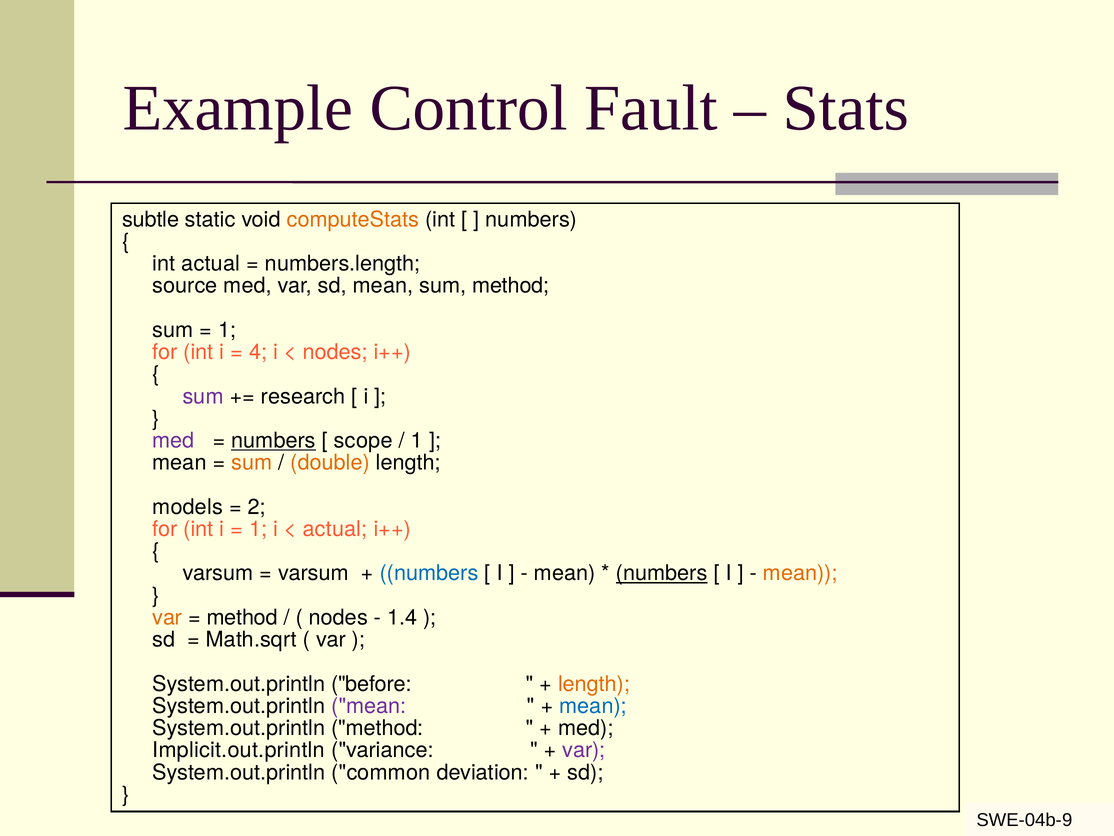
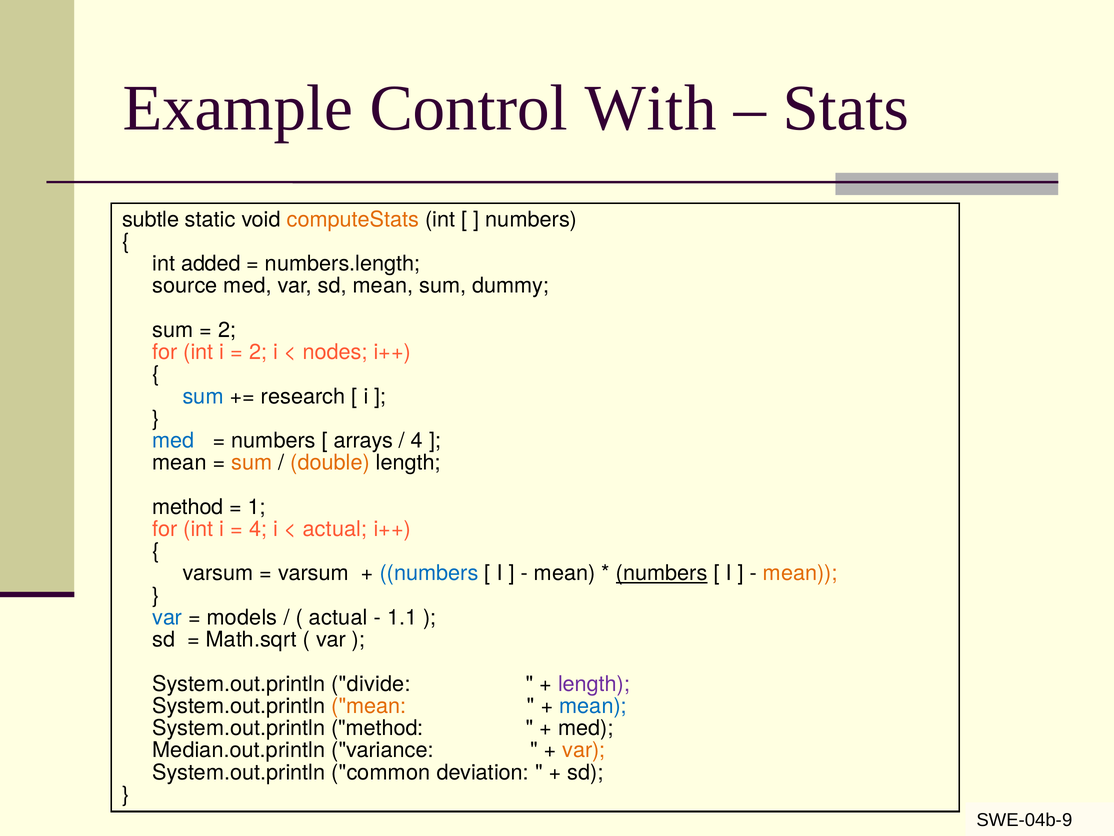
Fault: Fault -> With (651, 108)
int actual: actual -> added (211, 263)
sum method: method -> dummy (511, 286)
1: 1 -> 2 (227, 330)
4: 4 -> 2 (258, 352)
sum colour: purple -> blue (203, 396)
med colour: purple -> blue (173, 440)
numbers underline: present -> none (274, 440)
scope: scope -> arrays (363, 440)
1: 1 -> 4 (417, 440)
models: models -> method (188, 507)
2: 2 -> 1 (257, 507)
1: 1 -> 4 (258, 529)
var colour: orange -> blue (167, 617)
method: method -> models (242, 617)
nodes: nodes -> actual (338, 617)
1.4: 1.4 -> 1.1 (402, 617)
before: before -> divide (371, 683)
length colour: orange -> purple (594, 683)
mean colour: purple -> orange (369, 706)
Implicit.out.println: Implicit.out.println -> Median.out.println (239, 750)
var colour: purple -> orange (584, 750)
